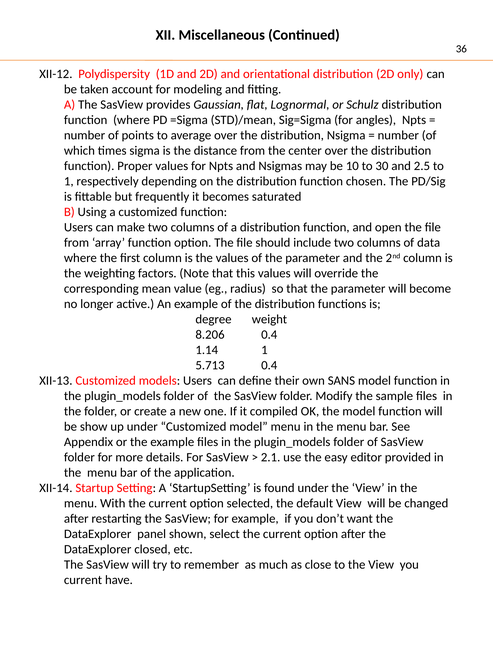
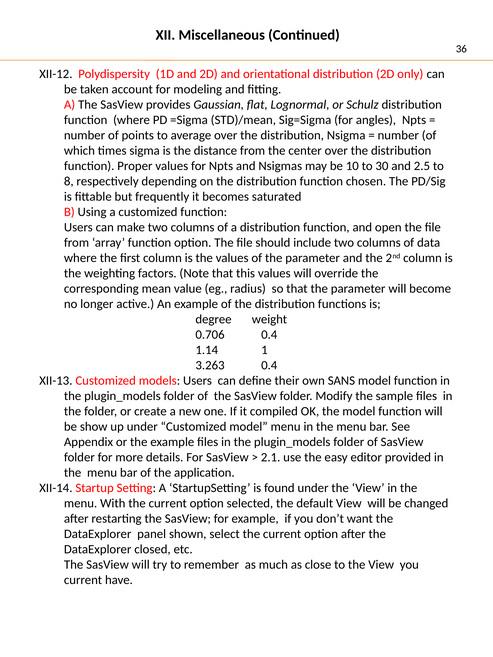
1: 1 -> 8 (69, 181)
8.206: 8.206 -> 0.706 (210, 335)
5.713: 5.713 -> 3.263 (210, 366)
